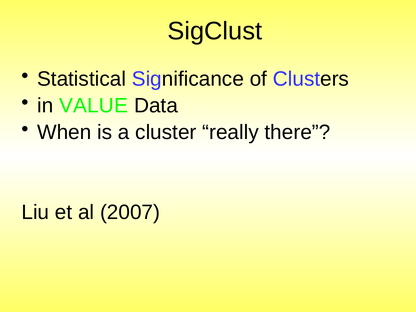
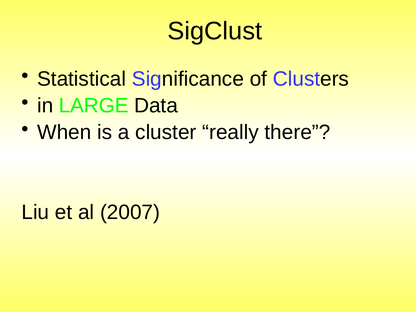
VALUE: VALUE -> LARGE (94, 106)
